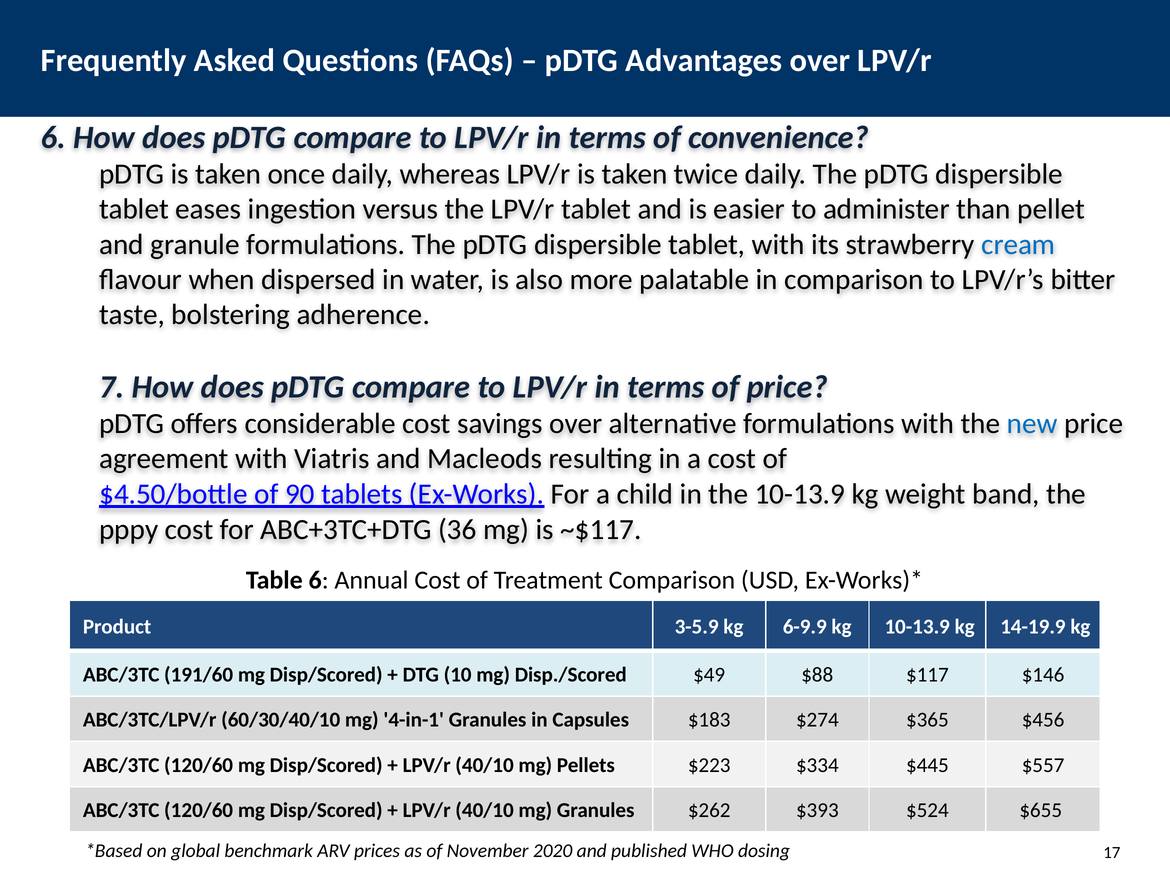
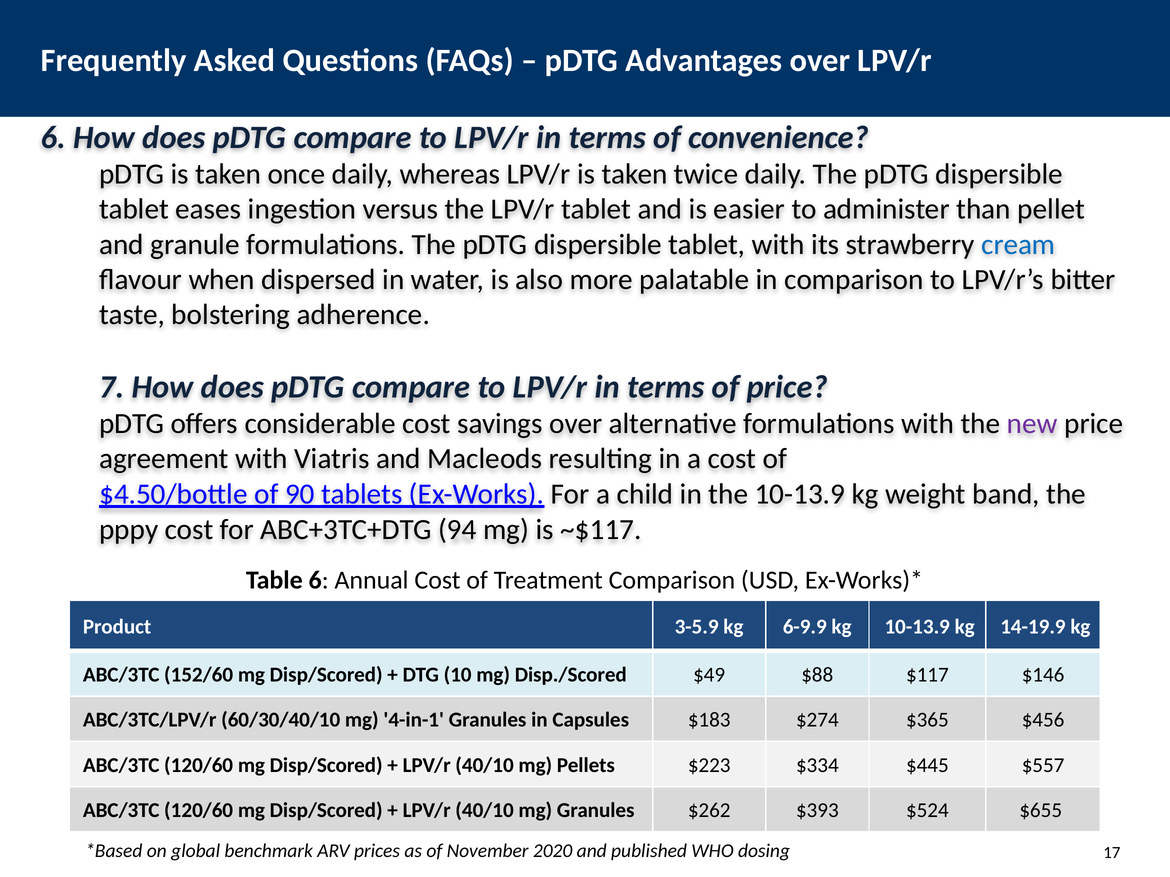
new colour: blue -> purple (1032, 424)
36: 36 -> 94 (457, 530)
191/60: 191/60 -> 152/60 (199, 675)
